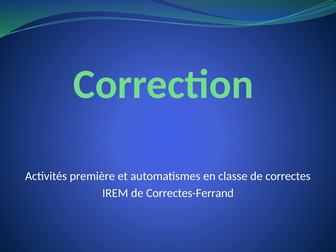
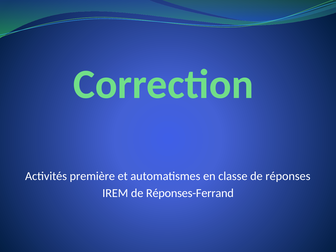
correctes: correctes -> réponses (288, 176)
Correctes-Ferrand: Correctes-Ferrand -> Réponses-Ferrand (190, 193)
